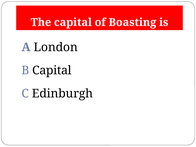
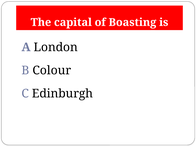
B Capital: Capital -> Colour (52, 70)
